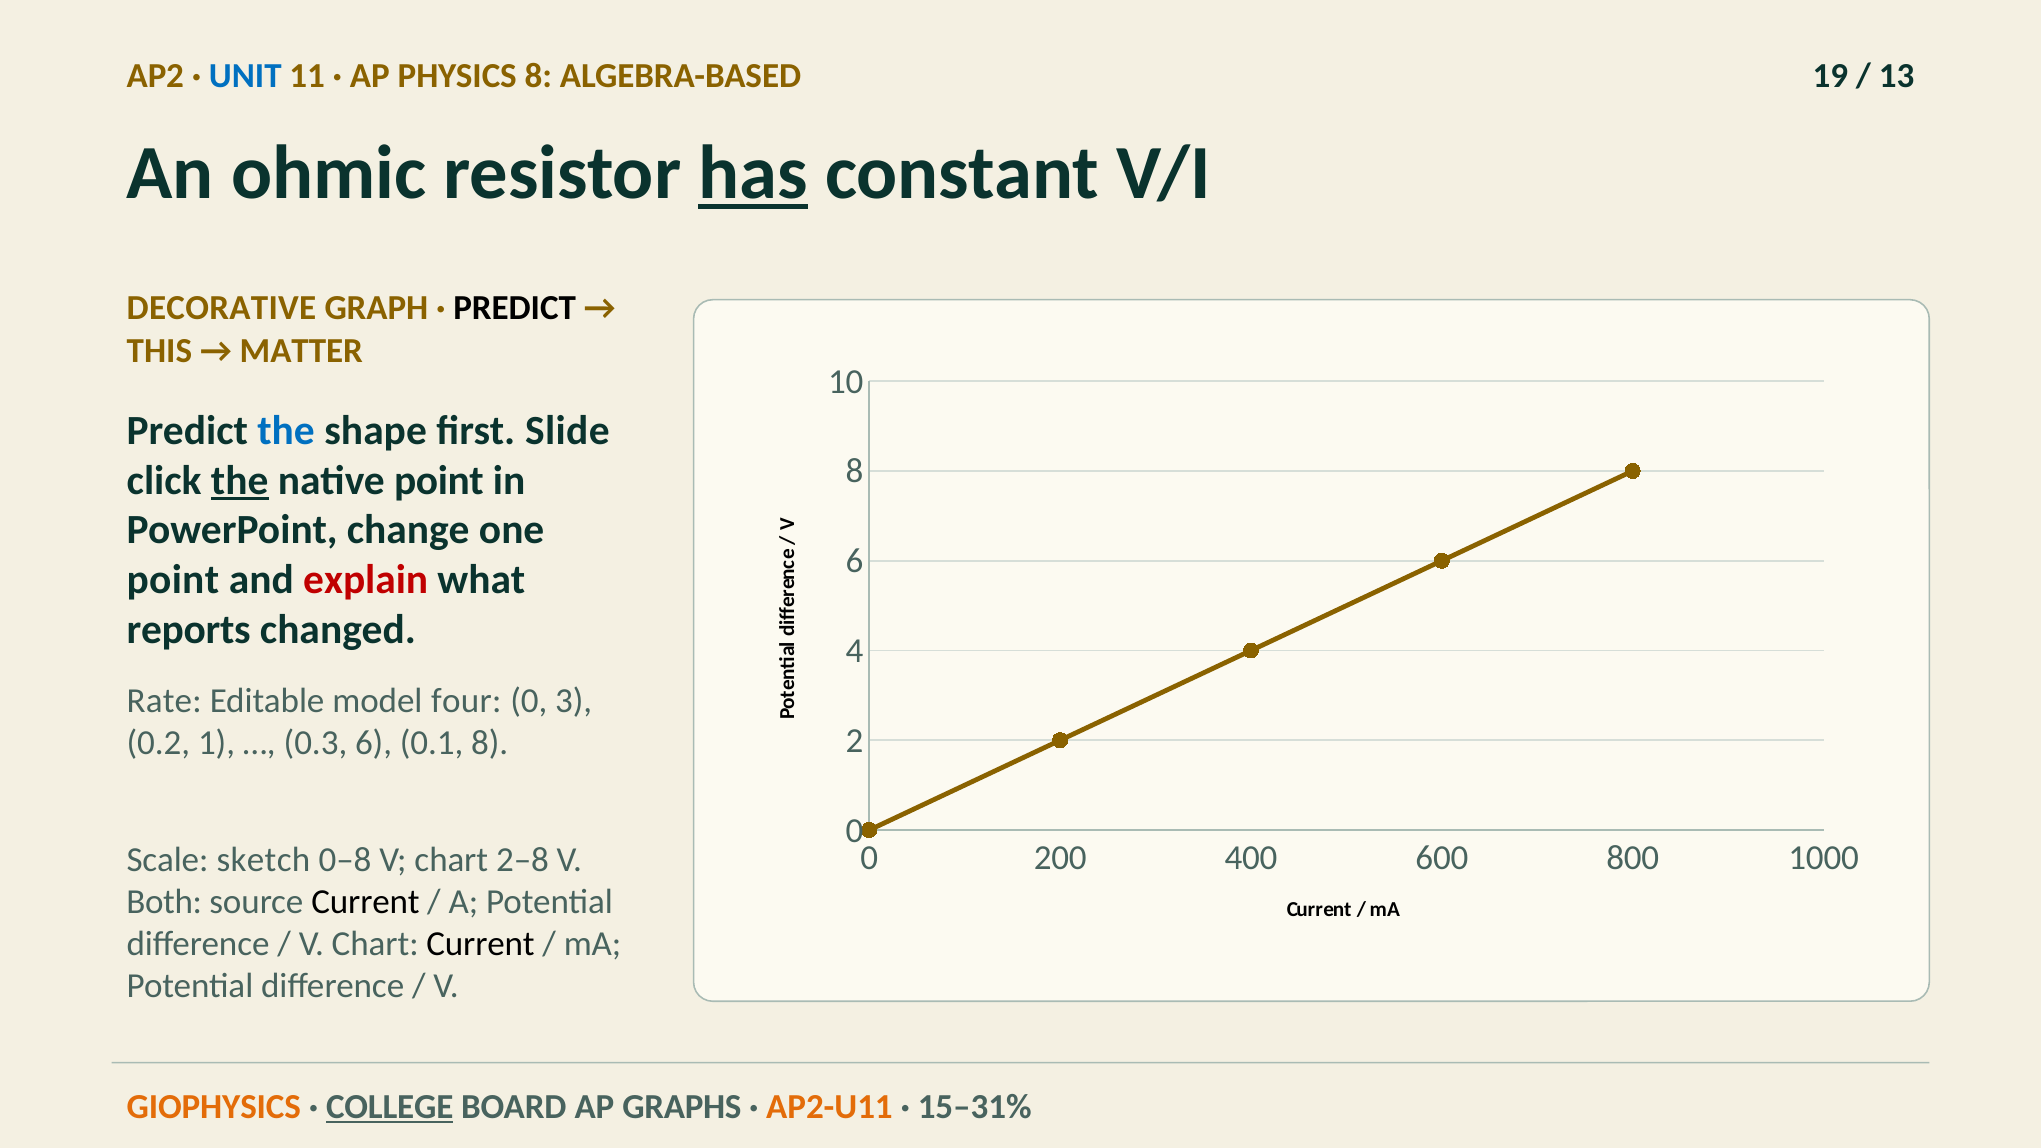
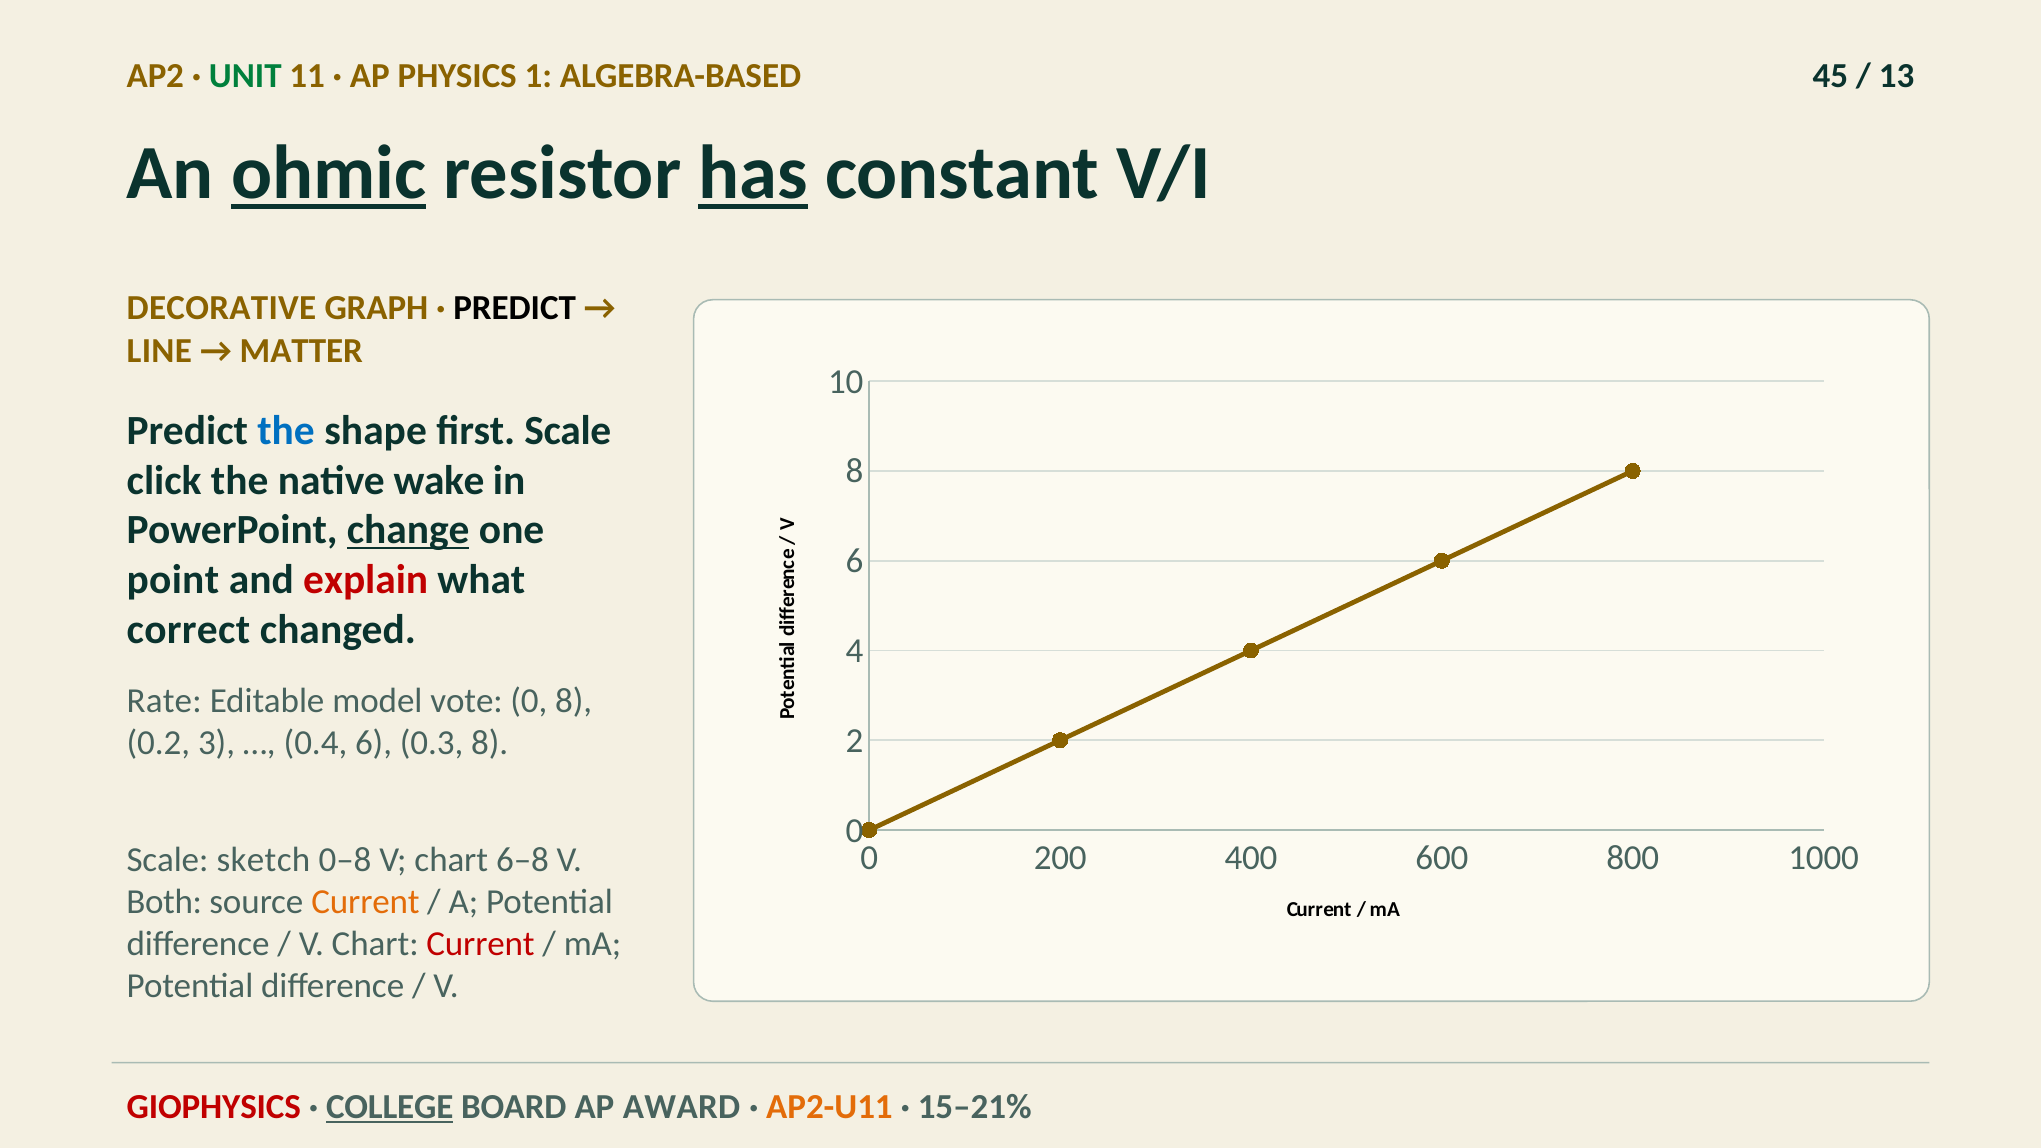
UNIT colour: blue -> green (245, 76)
PHYSICS 8: 8 -> 1 (538, 76)
19: 19 -> 45 (1830, 76)
ohmic underline: none -> present (329, 174)
THIS: THIS -> LINE (159, 350)
first Slide: Slide -> Scale (568, 431)
the underline: present -> none (240, 481)
native point: point -> wake (439, 481)
change underline: none -> present (408, 530)
reports: reports -> correct (188, 630)
four: four -> vote (467, 701)
0 3: 3 -> 8 (574, 701)
1: 1 -> 3 (217, 743)
0.3: 0.3 -> 0.4 (315, 743)
0.1: 0.1 -> 0.3 (432, 743)
2–8: 2–8 -> 6–8 (522, 860)
Current colour: black -> orange (365, 902)
Current colour: black -> red (481, 944)
GIOPHYSICS colour: orange -> red (214, 1107)
GRAPHS: GRAPHS -> AWARD (682, 1107)
15–31%: 15–31% -> 15–21% (975, 1107)
